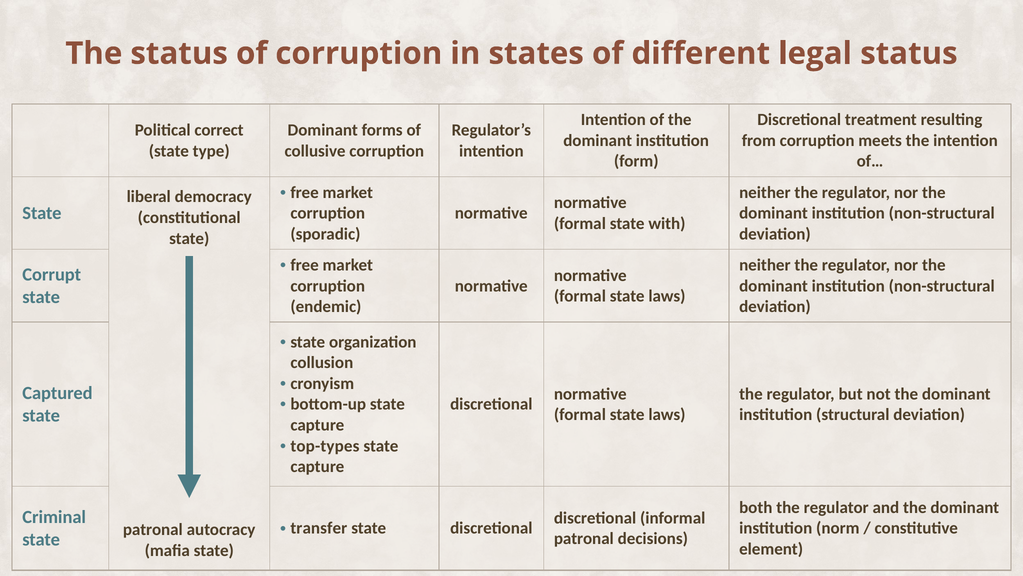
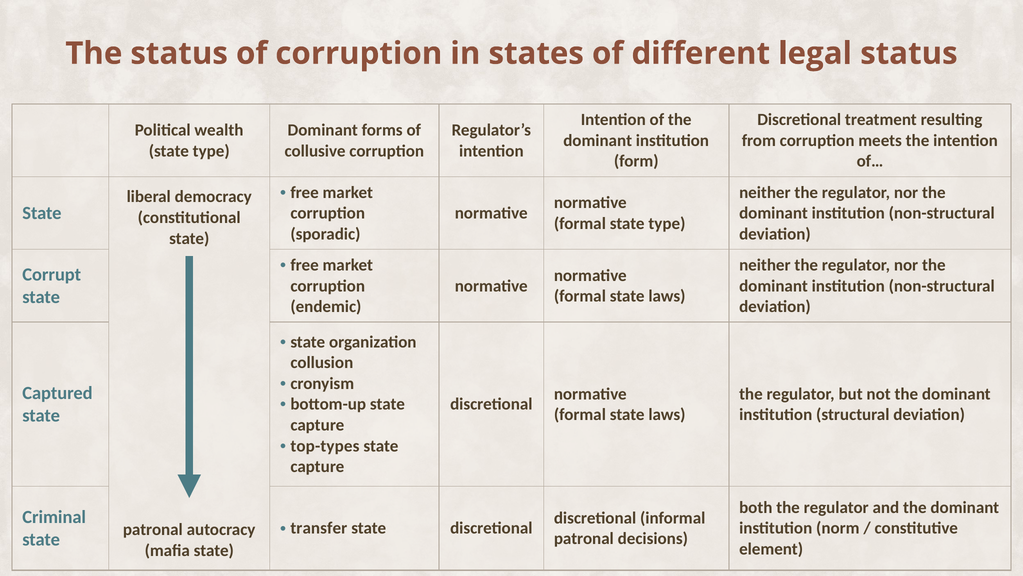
correct: correct -> wealth (219, 130)
formal state with: with -> type (667, 223)
